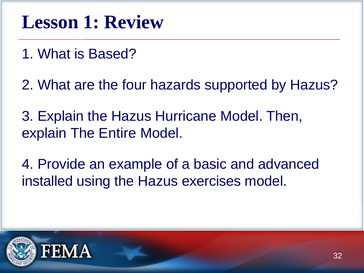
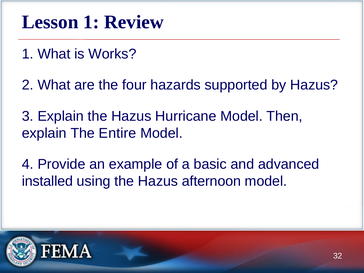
Based: Based -> Works (112, 54)
exercises: exercises -> afternoon (211, 181)
